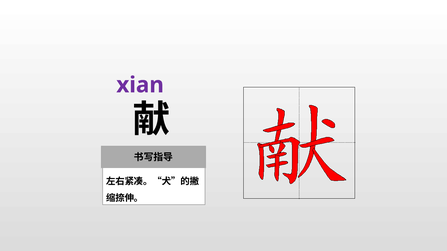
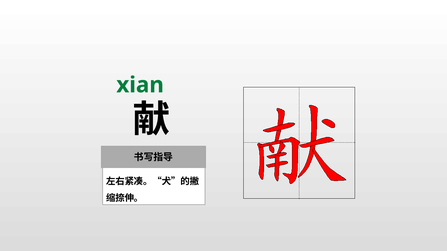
xian colour: purple -> green (140, 85)
